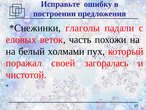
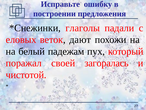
часть: часть -> дают (80, 39)
холмами: холмами -> падежам (66, 51)
